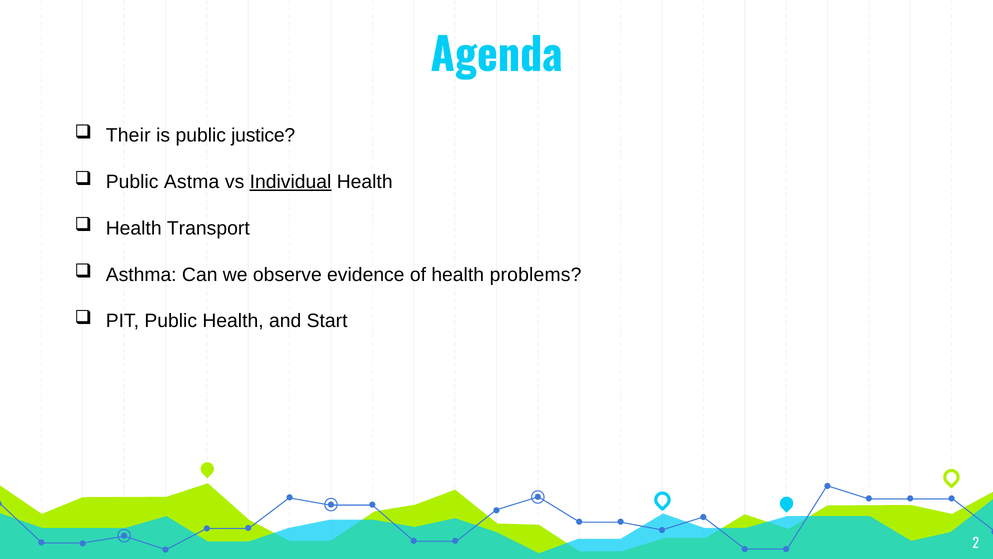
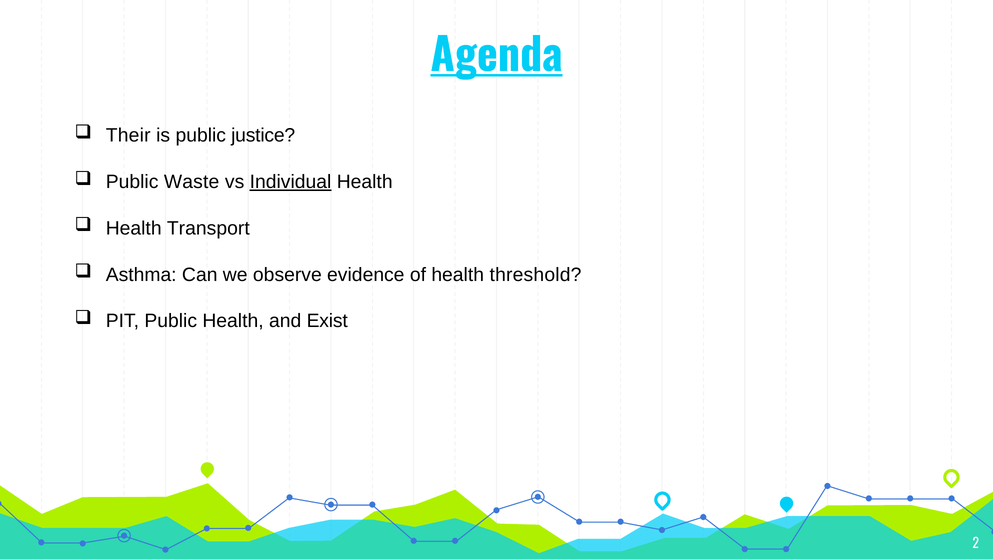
Agenda underline: none -> present (497, 56)
Astma: Astma -> Waste (192, 182)
problems: problems -> threshold (536, 274)
Start: Start -> Exist (327, 321)
